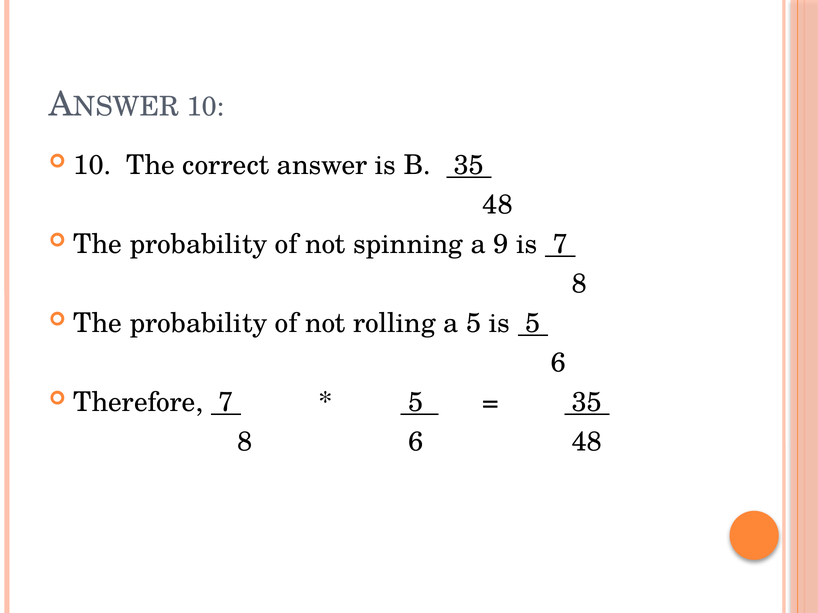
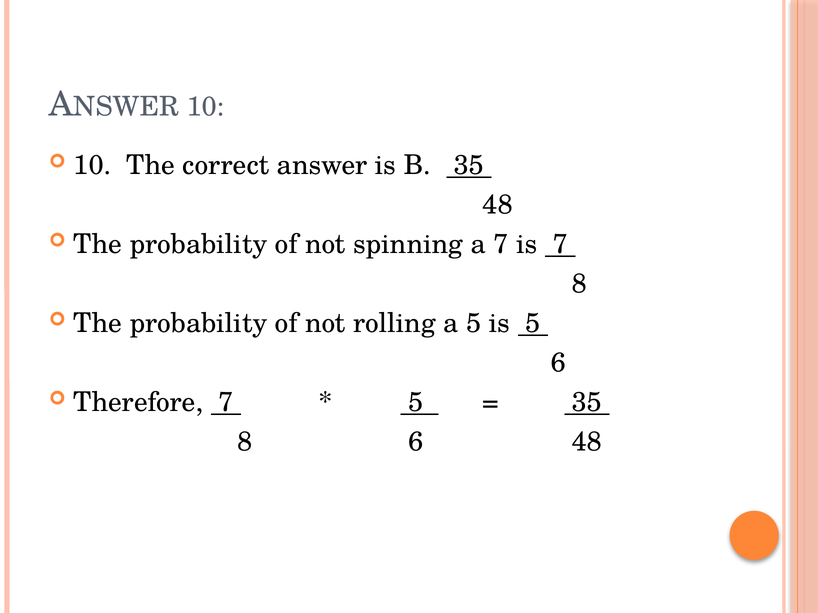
a 9: 9 -> 7 (501, 245)
